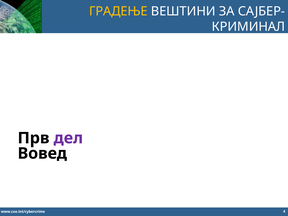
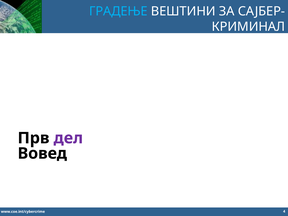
ГРАДЕЊЕ colour: yellow -> light blue (118, 11)
